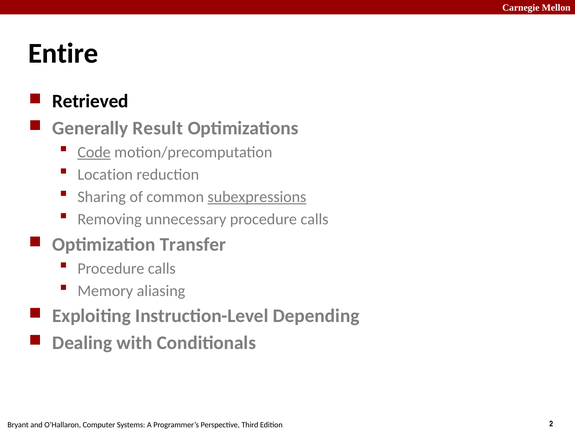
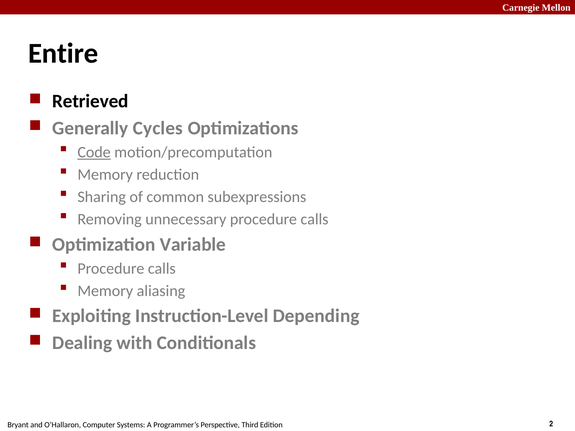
Result: Result -> Cycles (158, 128)
Location: Location -> Memory (105, 175)
subexpressions underline: present -> none (257, 197)
Transfer: Transfer -> Variable (193, 244)
